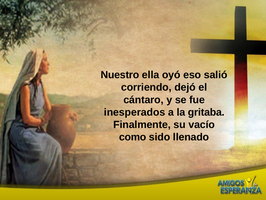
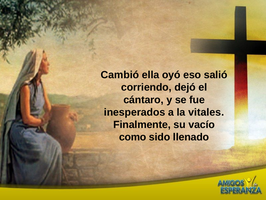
Nuestro: Nuestro -> Cambió (120, 75)
gritaba: gritaba -> vitales (206, 112)
